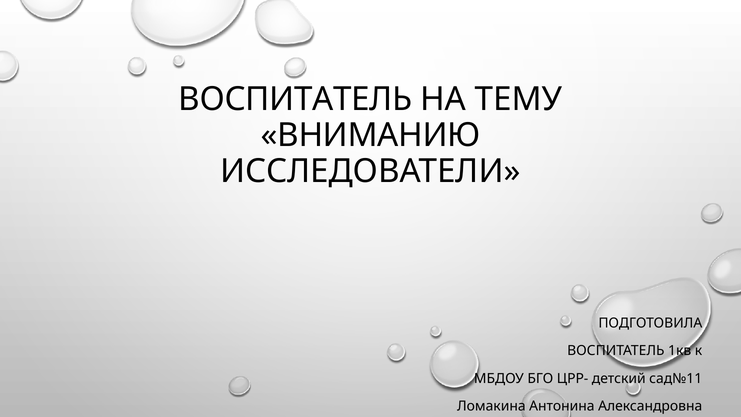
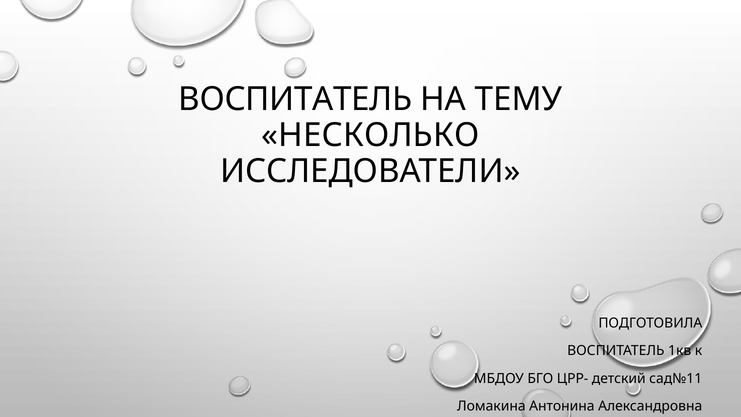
ВНИМАНИЮ: ВНИМАНИЮ -> НЕСКОЛЬКО (370, 135)
